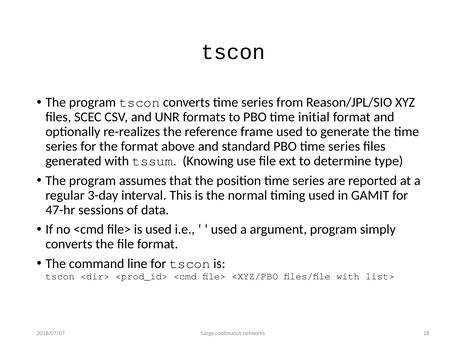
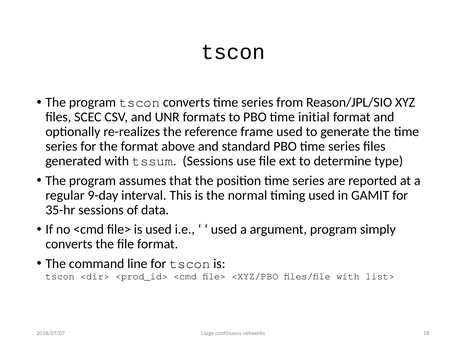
tssum Knowing: Knowing -> Sessions (208, 161)
3-day: 3-day -> 9-day (103, 196)
47-hr: 47-hr -> 35-hr (60, 210)
